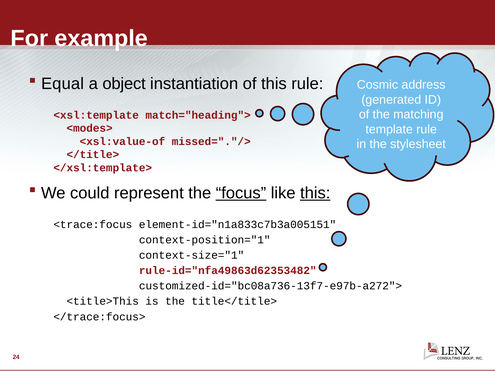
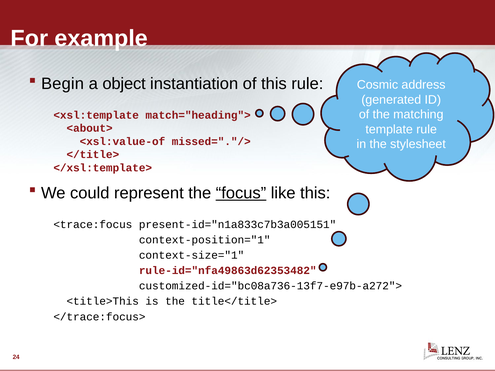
Equal: Equal -> Begin (63, 84)
<modes>: <modes> -> <about> (90, 128)
this underline: present -> none (315, 193)
element-id="n1a833c7b3a005151: element-id="n1a833c7b3a005151 -> present-id="n1a833c7b3a005151 (238, 225)
